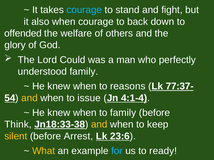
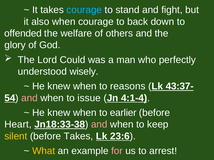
understood family: family -> wisely (84, 72)
77:37-: 77:37- -> 43:37- (180, 86)
and colour: yellow -> pink (29, 98)
to family: family -> earlier (123, 113)
Think: Think -> Heart (18, 125)
and colour: yellow -> pink (99, 125)
before Arrest: Arrest -> Takes (78, 137)
for colour: light blue -> pink (117, 151)
ready: ready -> arrest (163, 151)
